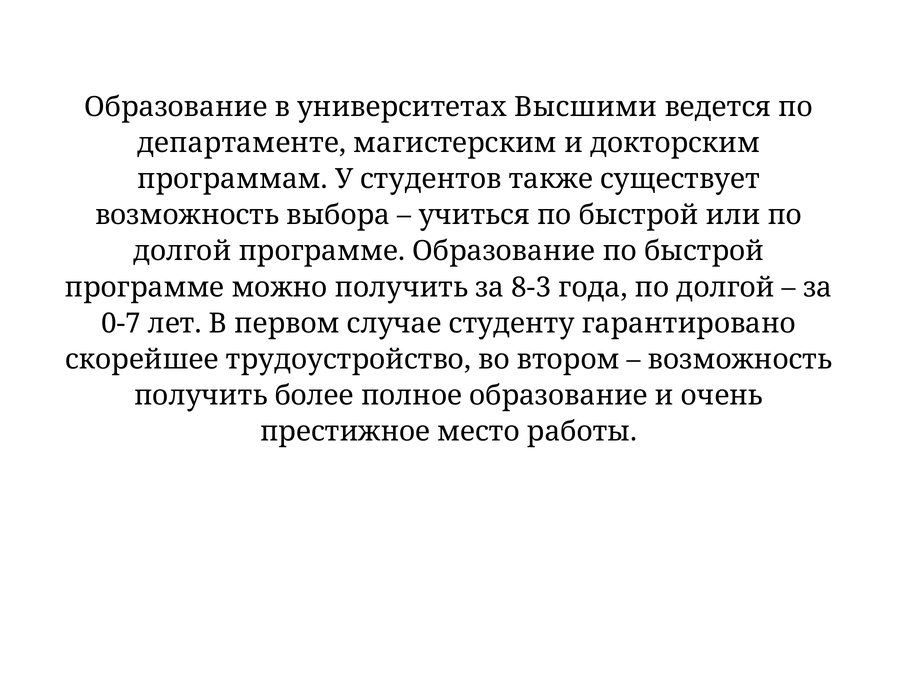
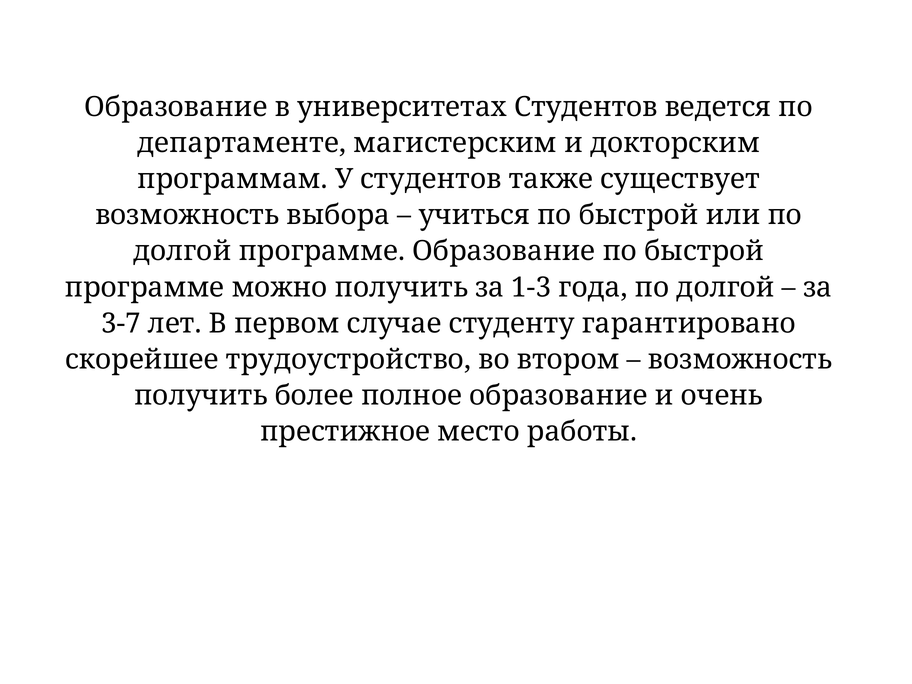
университетах Высшими: Высшими -> Студентов (586, 107)
8-3: 8-3 -> 1-3 (531, 287)
0-7: 0-7 -> 3-7 (121, 323)
